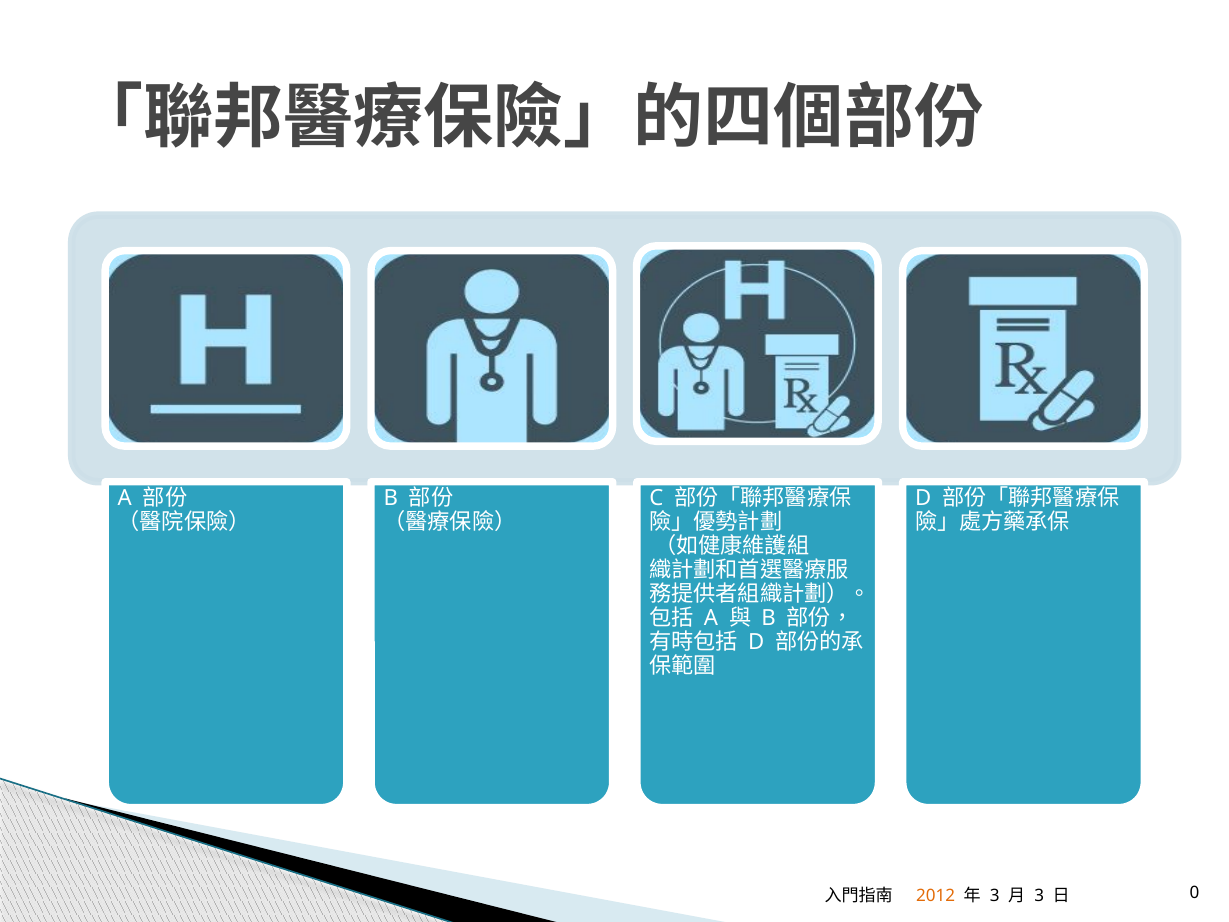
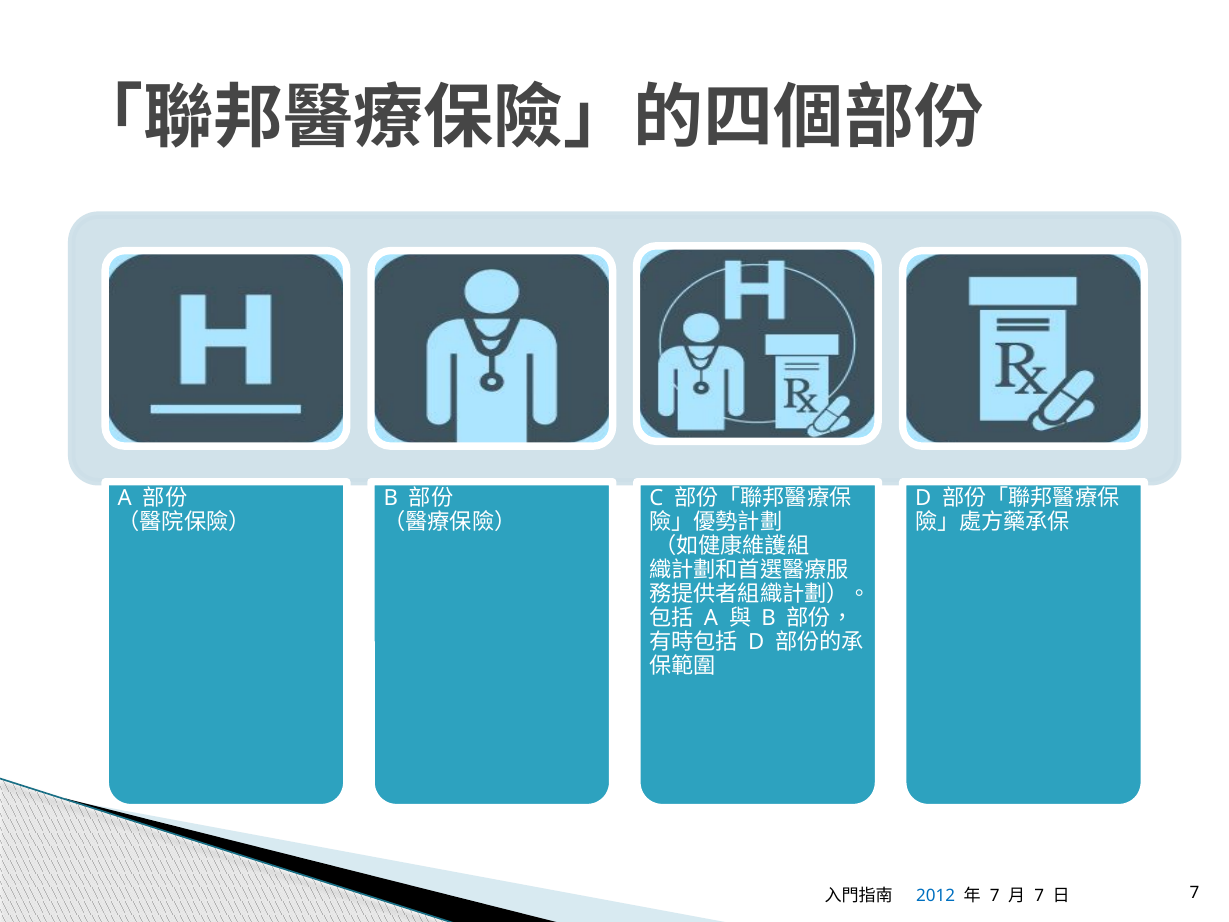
0: 0 -> 7 (1195, 893)
2012 colour: orange -> blue (936, 895)
3: 3 -> 7 (995, 895)
3: 3 -> 7 (1039, 895)
